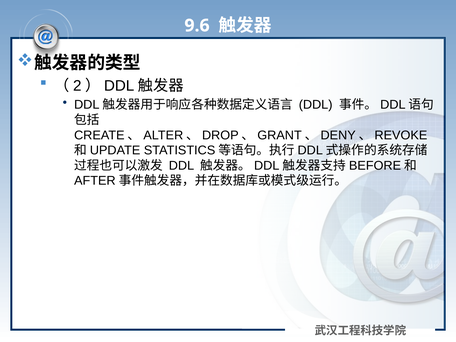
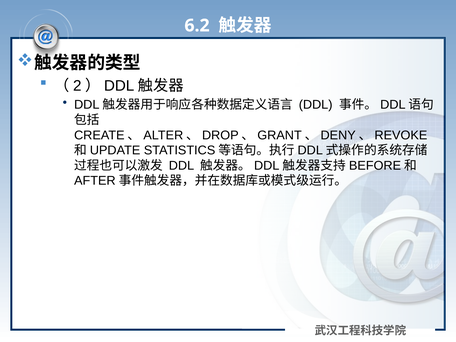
9.6: 9.6 -> 6.2 (197, 26)
